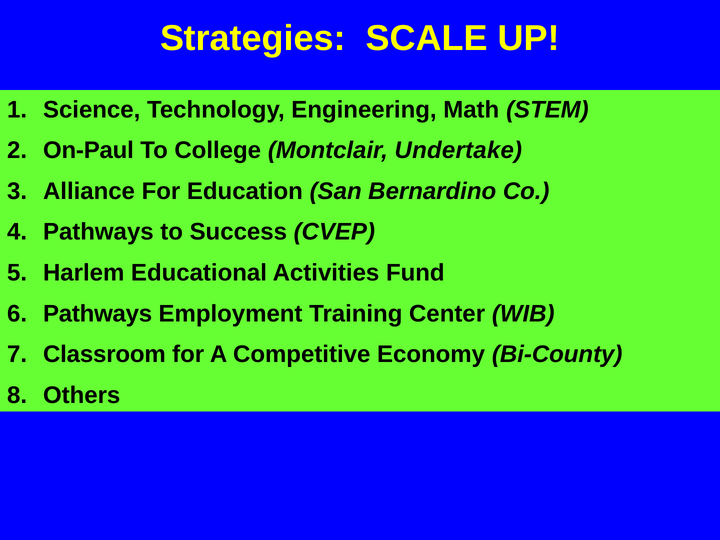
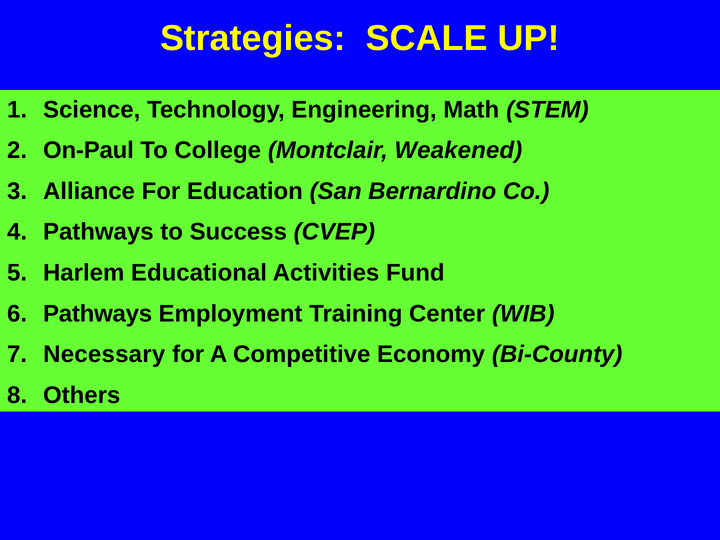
Undertake: Undertake -> Weakened (458, 150)
Classroom: Classroom -> Necessary (104, 354)
